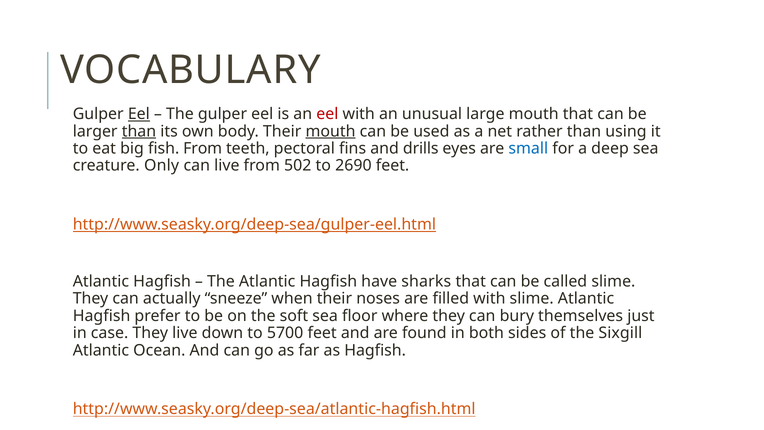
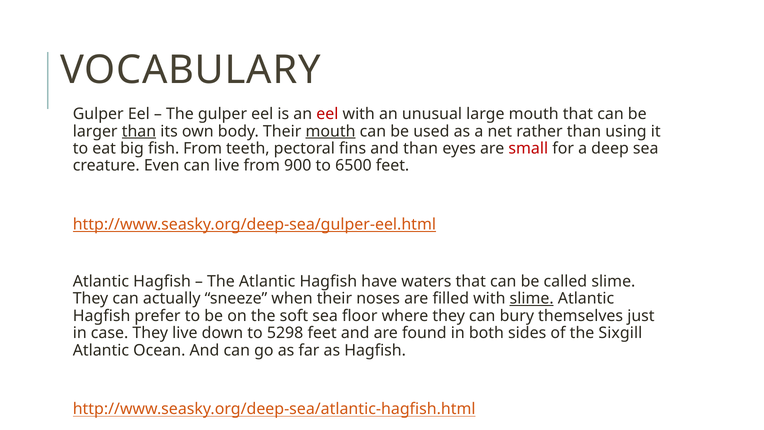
Eel underline: present -> none (139, 114)
and drills: drills -> than (421, 148)
small colour: blue -> red (528, 148)
Only: Only -> Even (162, 166)
502: 502 -> 900 (298, 166)
2690: 2690 -> 6500 (353, 166)
sharks: sharks -> waters (426, 281)
slime underline: none -> present (532, 299)
5700: 5700 -> 5298 (285, 333)
